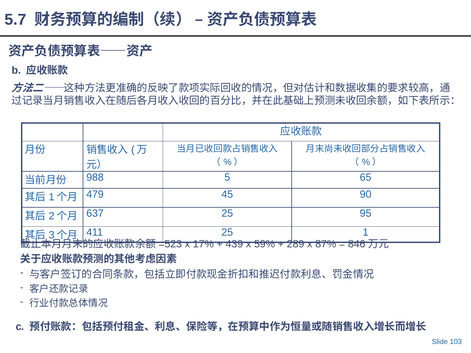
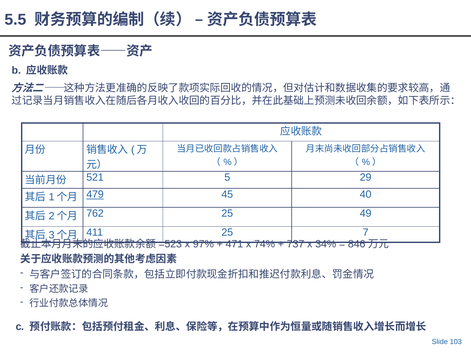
5.7: 5.7 -> 5.5 (15, 20)
988: 988 -> 521 (95, 177)
65: 65 -> 29 (366, 177)
479 underline: none -> present (95, 194)
90: 90 -> 40 (366, 194)
637: 637 -> 762 (95, 213)
95: 95 -> 49 (366, 213)
1: 1 -> 7 (366, 233)
17%: 17% -> 97% (203, 244)
439: 439 -> 471 (234, 244)
59%: 59% -> 74% (265, 244)
289: 289 -> 737 (296, 244)
87%: 87% -> 34% (326, 244)
